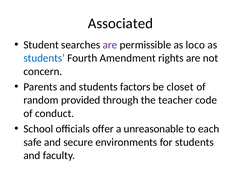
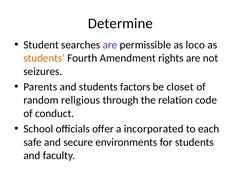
Associated: Associated -> Determine (120, 23)
students colour: blue -> orange (44, 58)
concern: concern -> seizures (43, 71)
provided: provided -> religious (81, 100)
teacher: teacher -> relation (176, 100)
unreasonable: unreasonable -> incorporated (154, 129)
